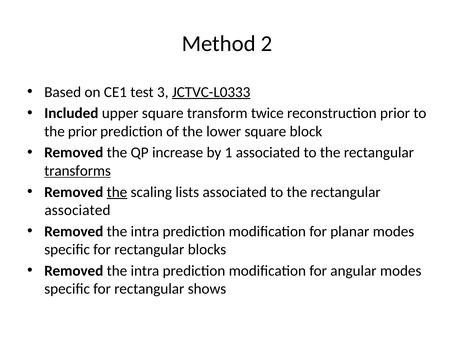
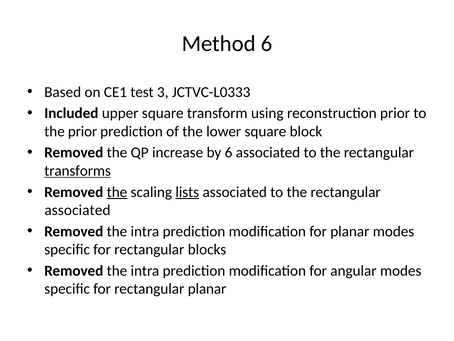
Method 2: 2 -> 6 (267, 44)
JCTVC-L0333 underline: present -> none (211, 92)
twice: twice -> using (267, 113)
by 1: 1 -> 6 (229, 152)
lists underline: none -> present (187, 192)
rectangular shows: shows -> planar (207, 289)
